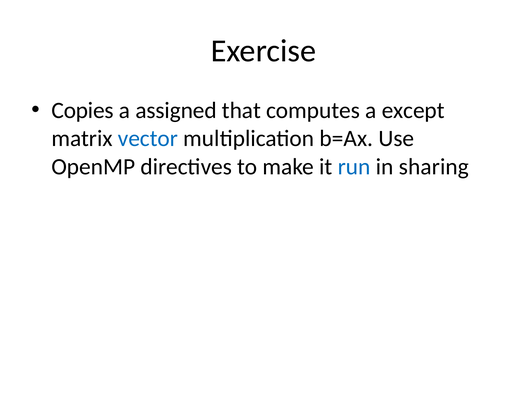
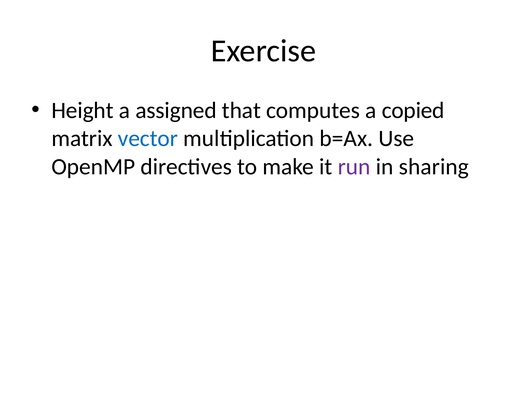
Copies: Copies -> Height (83, 111)
except: except -> copied (413, 111)
run colour: blue -> purple (354, 167)
